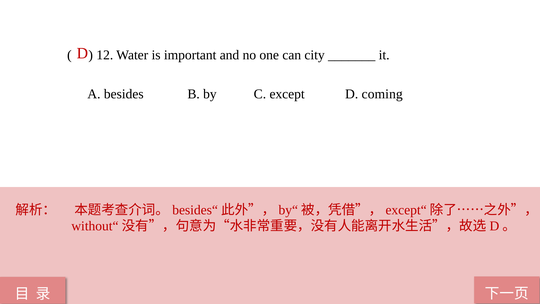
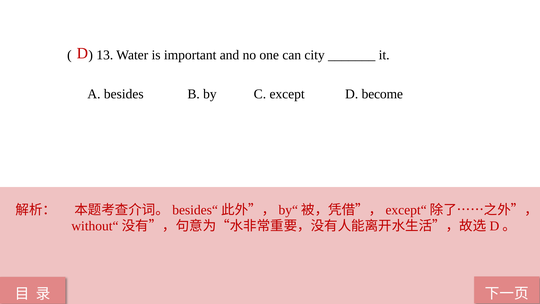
12: 12 -> 13 (105, 55)
coming: coming -> become (382, 94)
